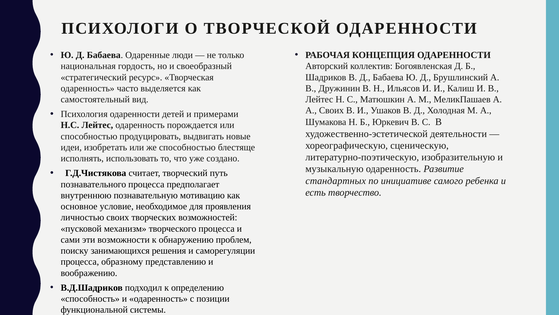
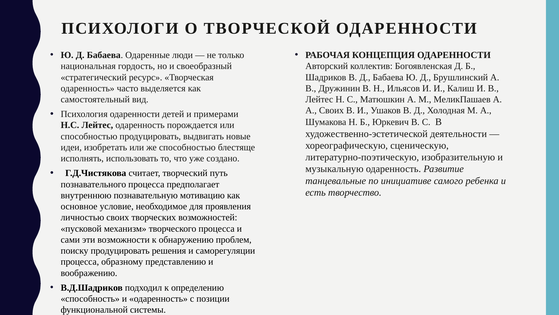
стандартных: стандартных -> танцевальные (336, 181)
поиску занимающихся: занимающихся -> продуцировать (120, 250)
